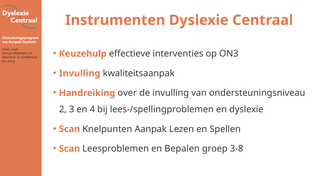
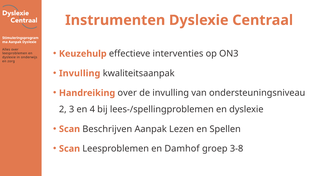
Knelpunten: Knelpunten -> Beschrijven (107, 129)
Bepalen: Bepalen -> Damhof (182, 149)
